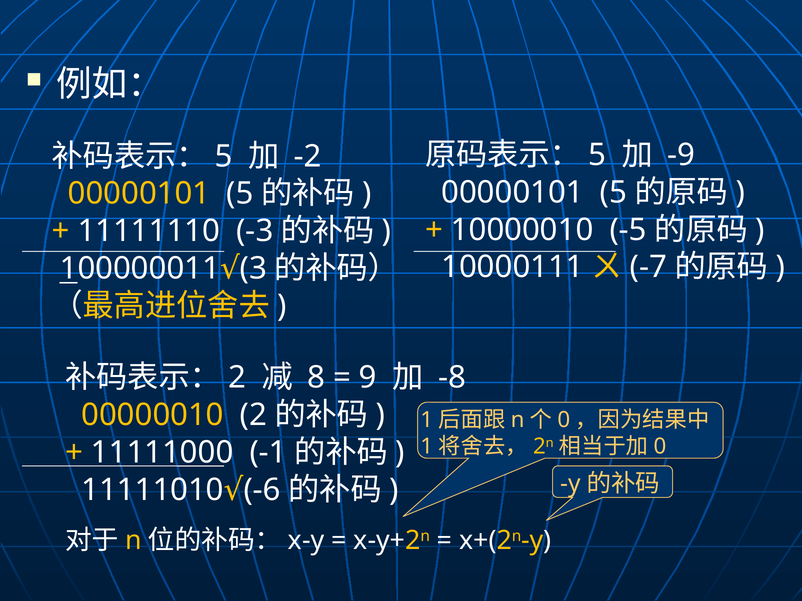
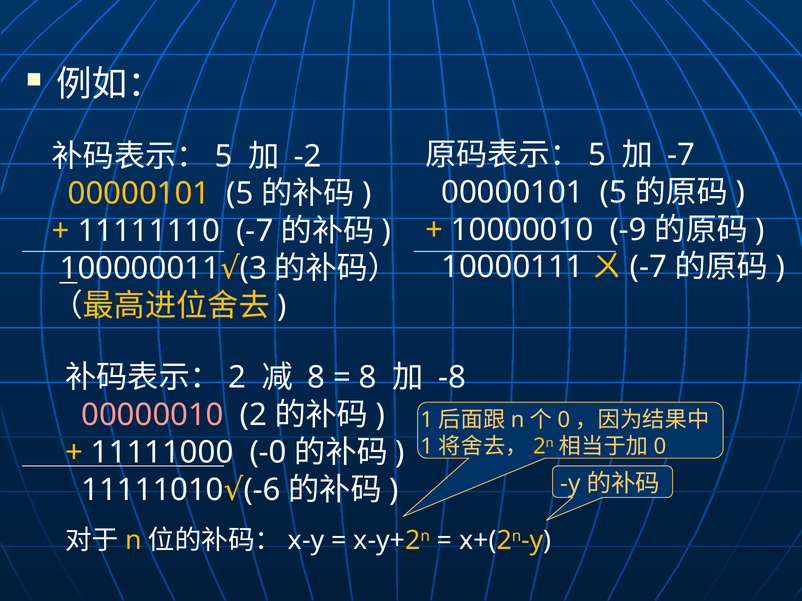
-9: -9 -> -7 (681, 155)
-5: -5 -> -9 (628, 230)
11111110 -3: -3 -> -7 (255, 231)
9: 9 -> 8 (368, 378)
00000010 colour: yellow -> pink (153, 415)
-1: -1 -> -0 (268, 453)
